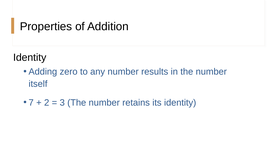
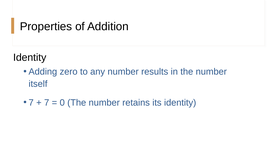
2: 2 -> 7 (47, 102)
3: 3 -> 0 (62, 102)
